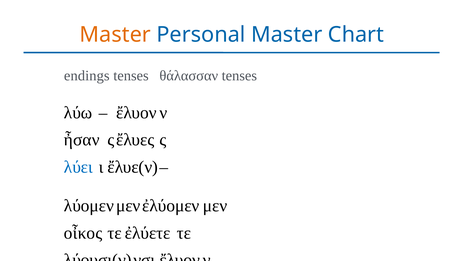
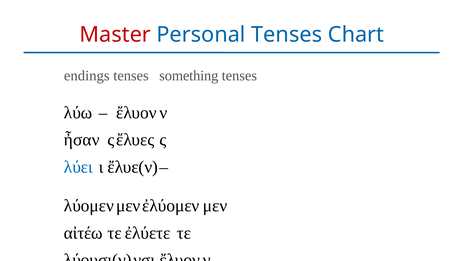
Master colour: orange -> red (115, 34)
Personal Master: Master -> Tenses (287, 34)
θάλασσαν: θάλασσαν -> something (189, 75)
οἶκος: οἶκος -> αἰτέω (83, 232)
